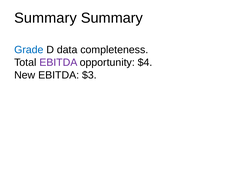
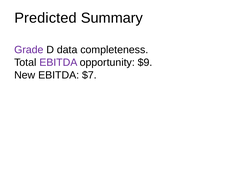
Summary: Summary -> Predicted (45, 18)
Grade colour: blue -> purple (29, 50)
$4: $4 -> $9 (145, 62)
$3: $3 -> $7 (89, 75)
